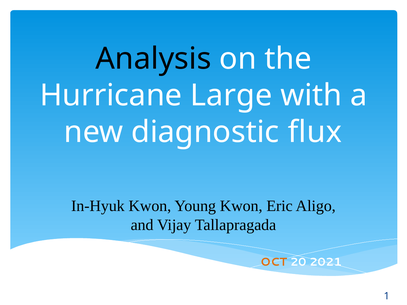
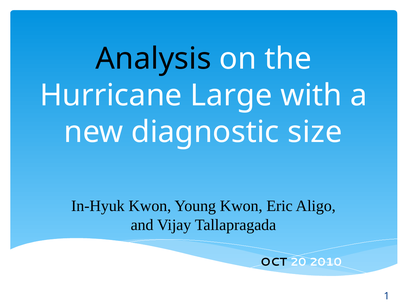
flux: flux -> size (315, 132)
OCT colour: orange -> black (274, 262)
2021: 2021 -> 2010 (326, 262)
